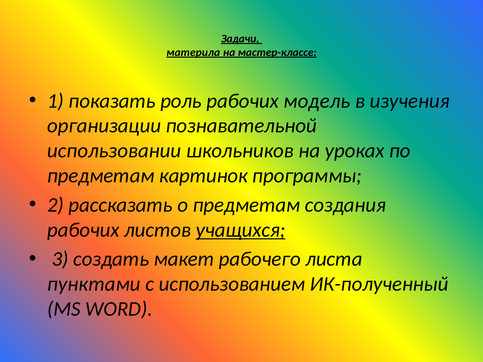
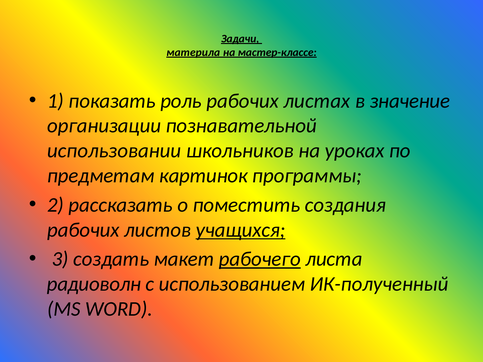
модель: модель -> листах (317, 101)
изучения: изучения -> значение (410, 101)
о предметам: предметам -> поместить (246, 205)
рабочего underline: none -> present (260, 259)
пунктами: пунктами -> радиоволн (94, 284)
